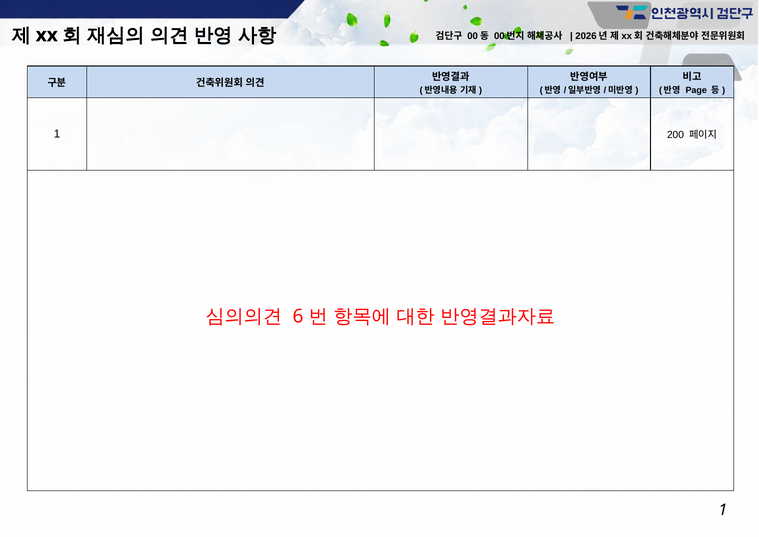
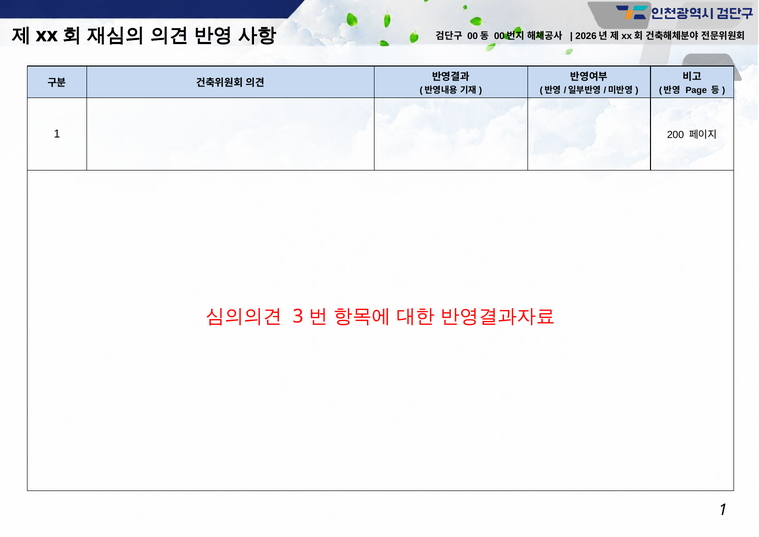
6: 6 -> 3 (298, 316)
